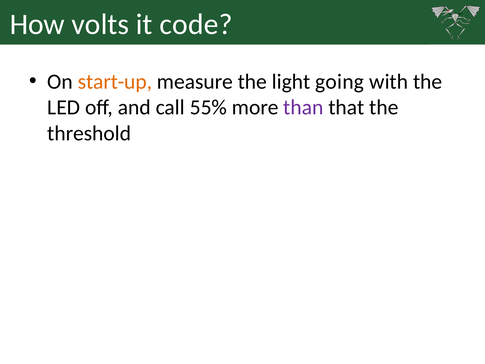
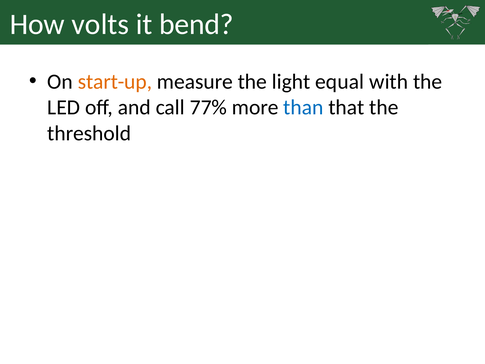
code: code -> bend (196, 24)
going: going -> equal (340, 82)
55%: 55% -> 77% (208, 107)
than colour: purple -> blue (303, 107)
